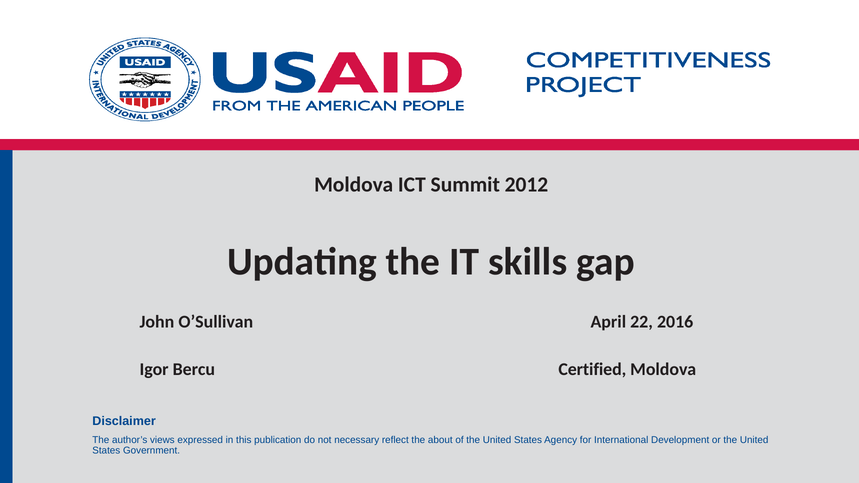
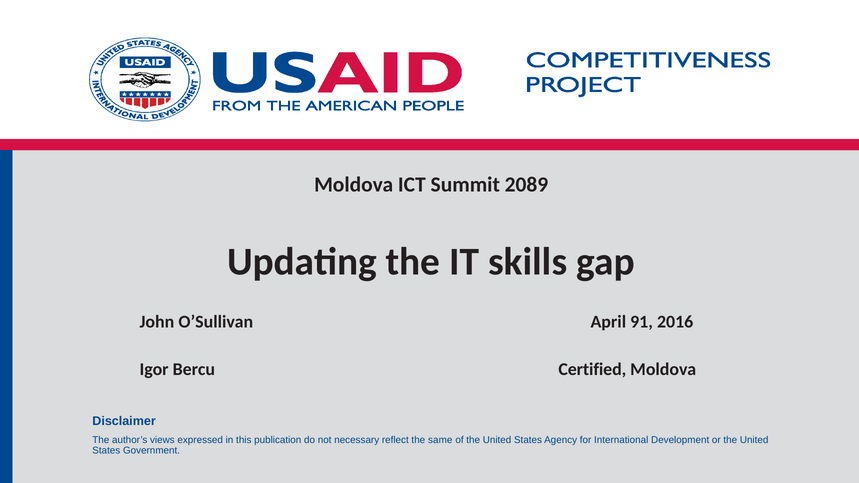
2012: 2012 -> 2089 (526, 185)
22: 22 -> 91 (642, 322)
about: about -> same (440, 440)
